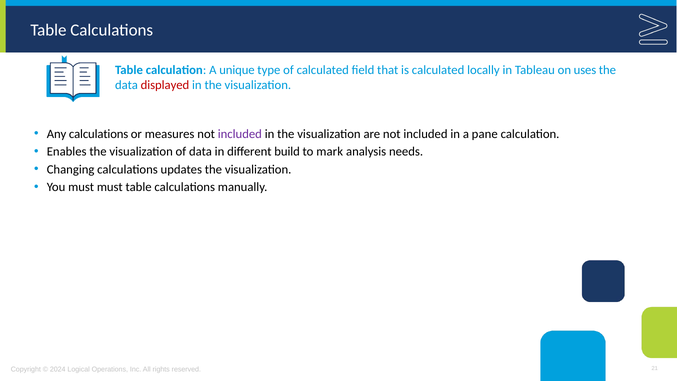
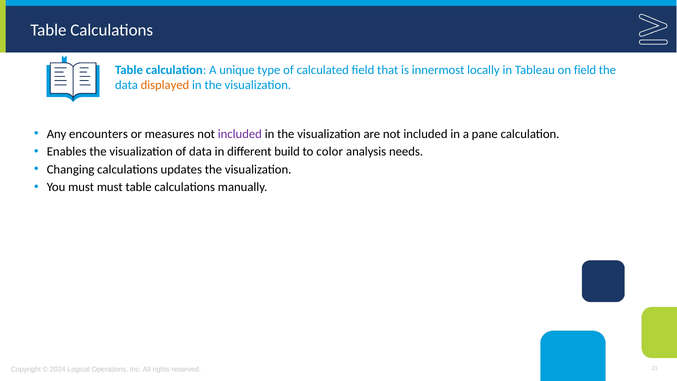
is calculated: calculated -> innermost (438, 70)
on uses: uses -> field (585, 70)
displayed colour: red -> orange (165, 85)
Any calculations: calculations -> encounters (99, 134)
mark: mark -> color (330, 152)
